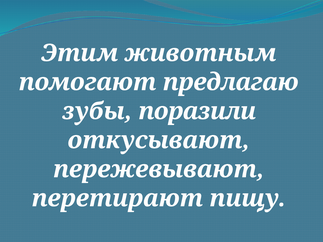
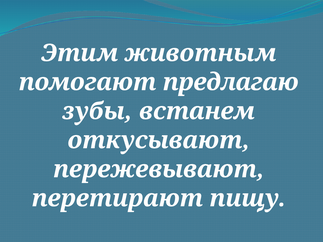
поразили: поразили -> встанем (197, 111)
